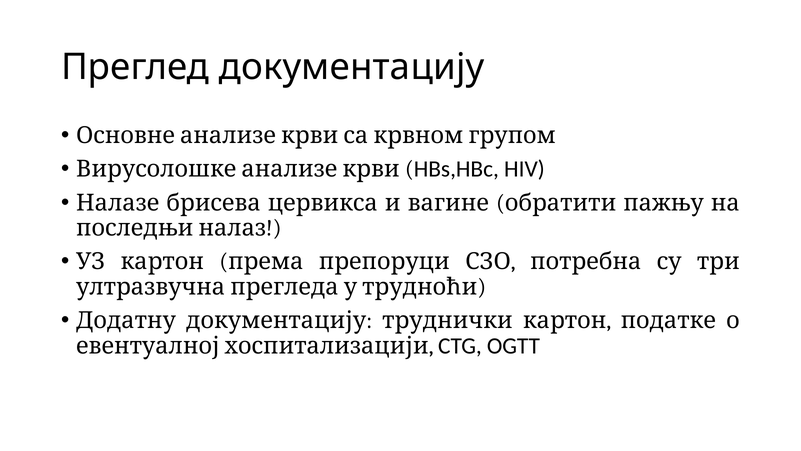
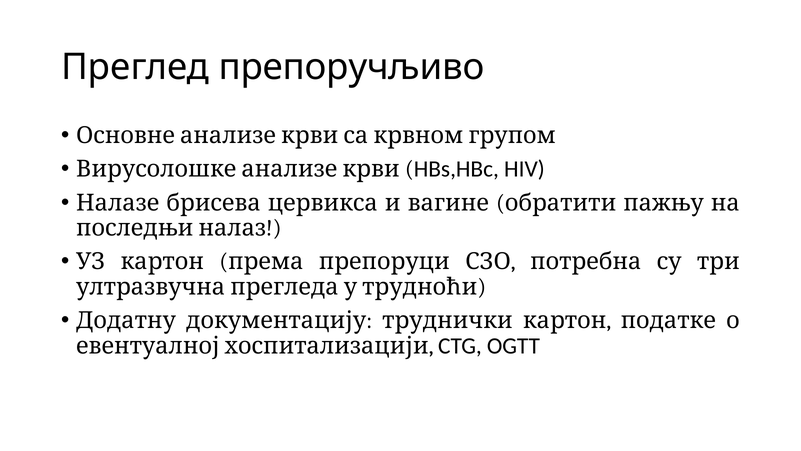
Преглед документацију: документацију -> препоручљиво (352, 67)
